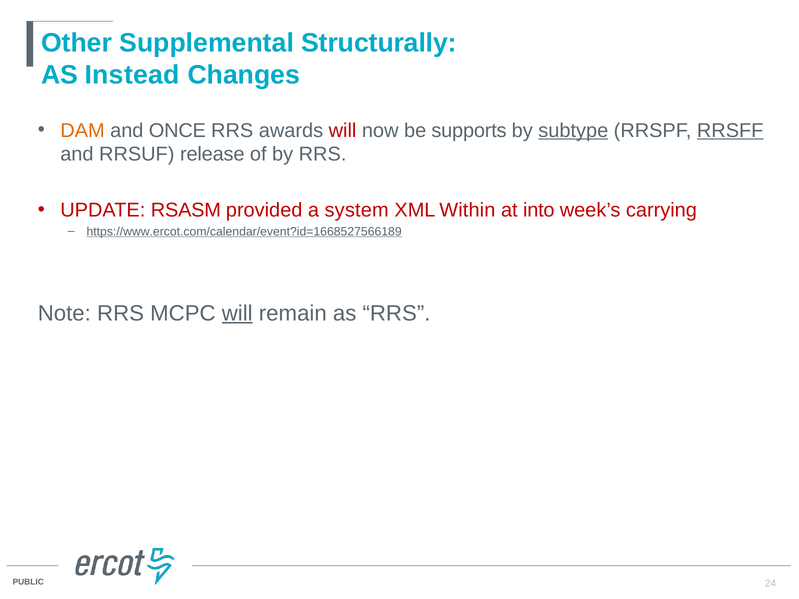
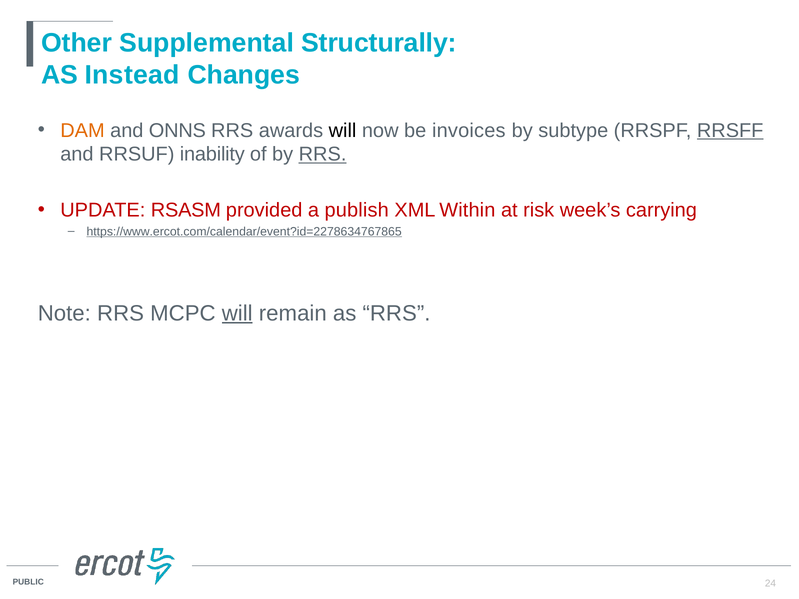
ONCE: ONCE -> ONNS (177, 130)
will colour: red -> black (343, 130)
supports: supports -> invoices (469, 130)
subtype underline: present -> none (573, 130)
release: release -> inability (212, 154)
RRS underline: none -> present (323, 154)
system: system -> publish (357, 210)
into: into -> risk (539, 210)
https://www.ercot.com/calendar/event?id=1668527566189: https://www.ercot.com/calendar/event?id=1668527566189 -> https://www.ercot.com/calendar/event?id=2278634767865 (244, 232)
